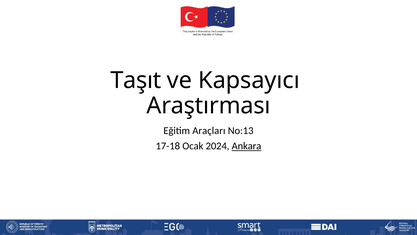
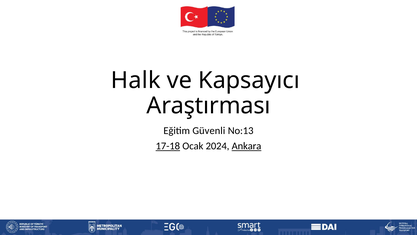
Taşıt: Taşıt -> Halk (136, 80)
Araçları: Araçları -> Güvenli (209, 130)
17-18 underline: none -> present (168, 146)
